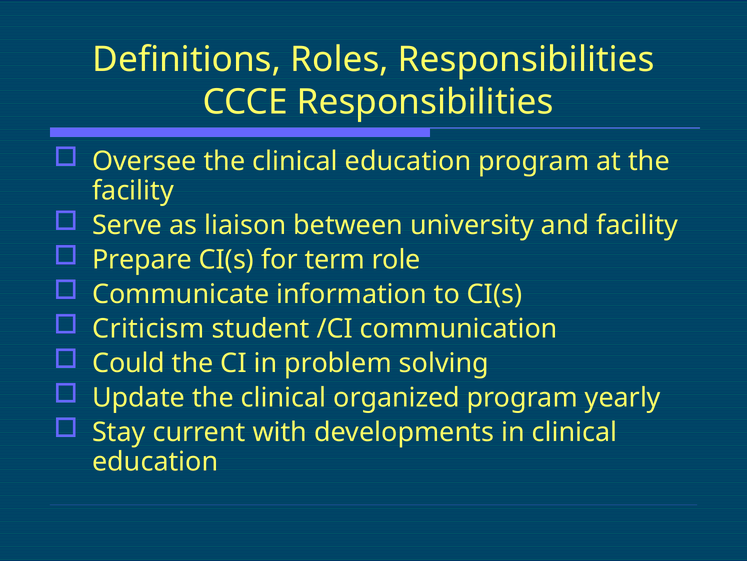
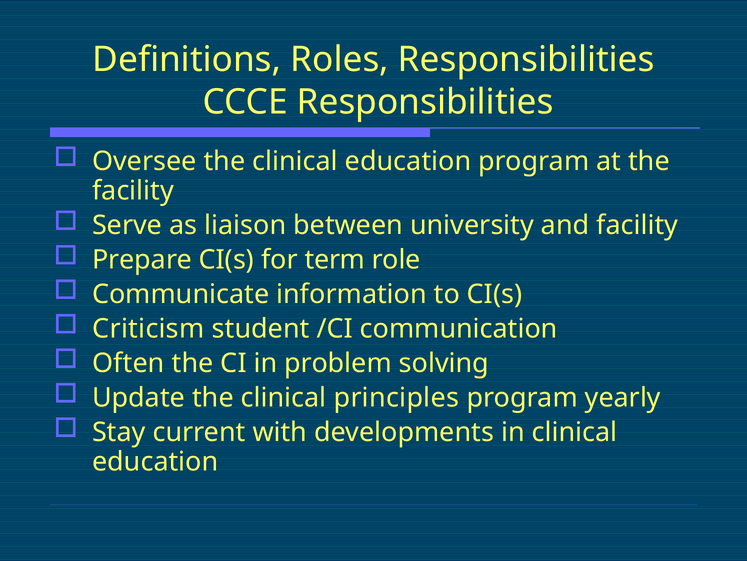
Could: Could -> Often (128, 363)
organized: organized -> principles (396, 397)
